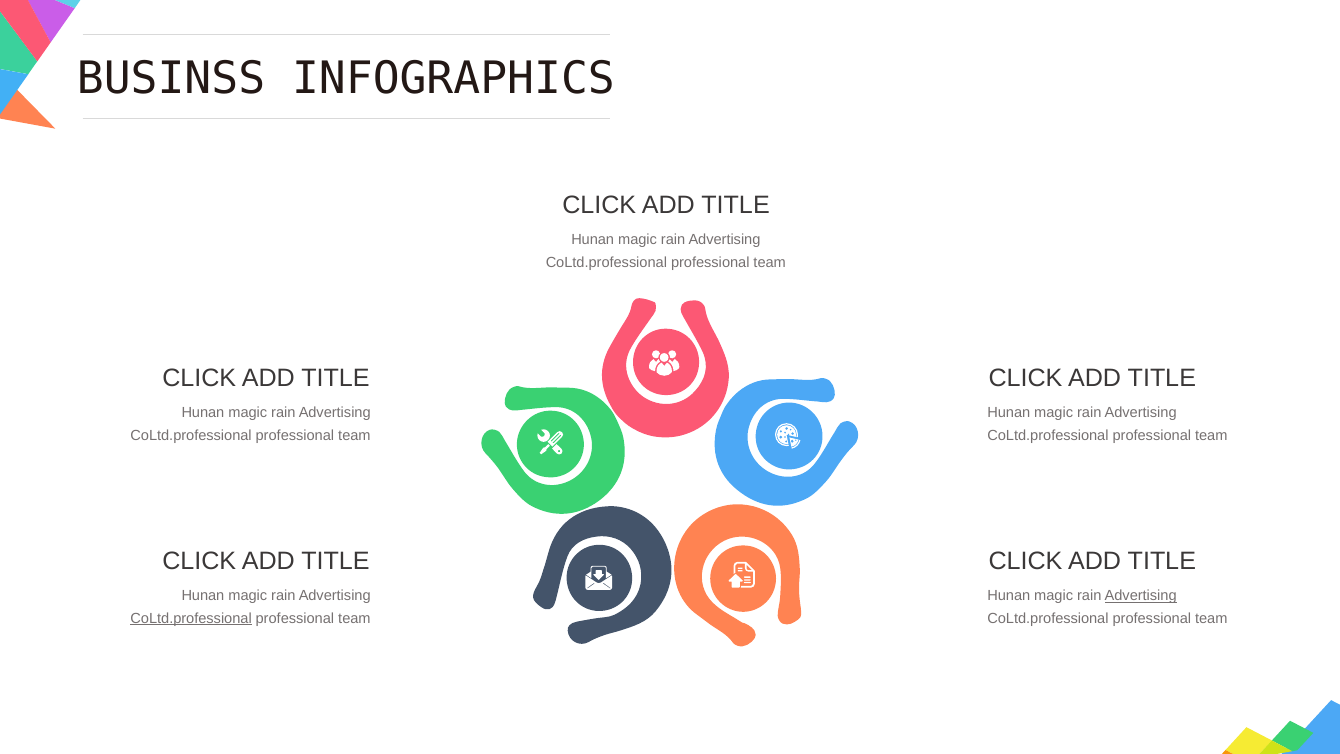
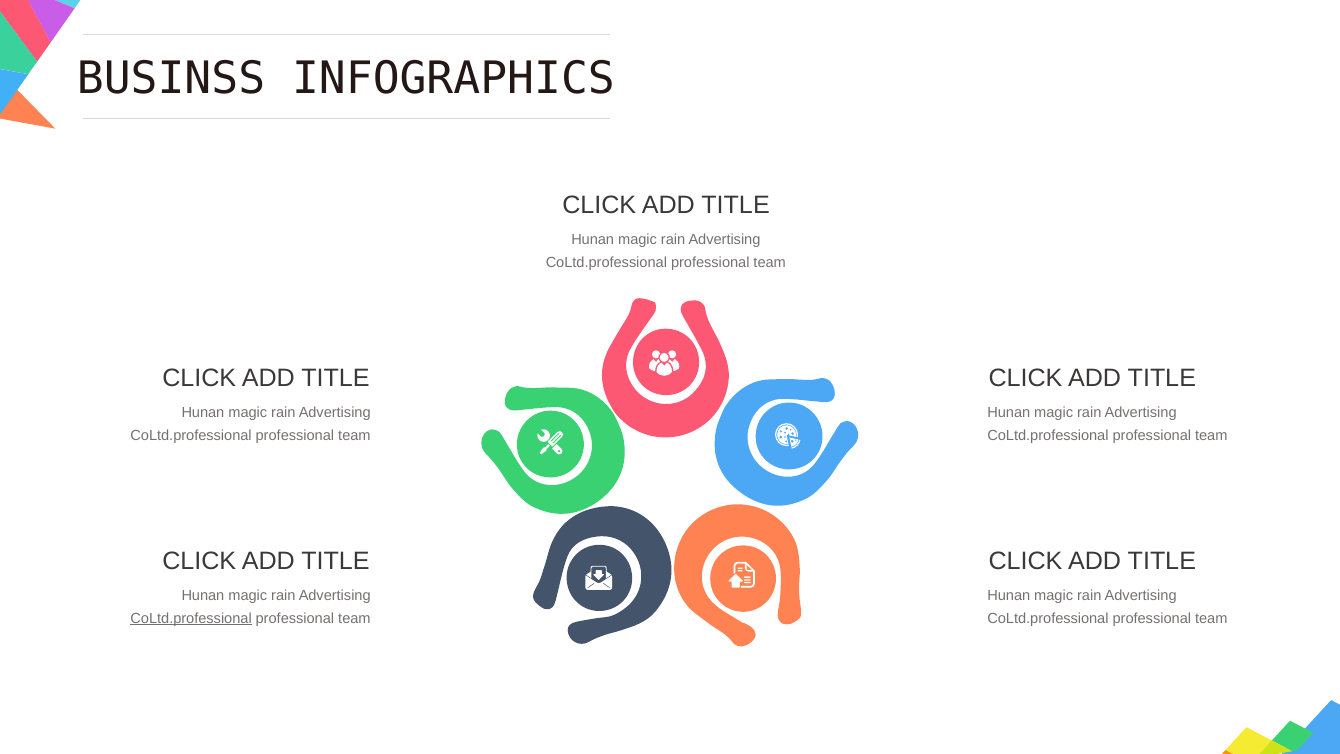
Advertising underline: present -> none (1141, 596)
